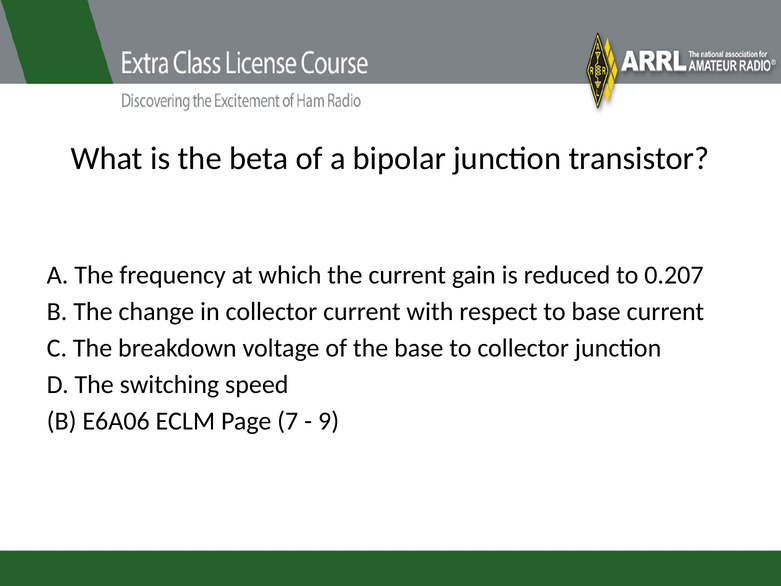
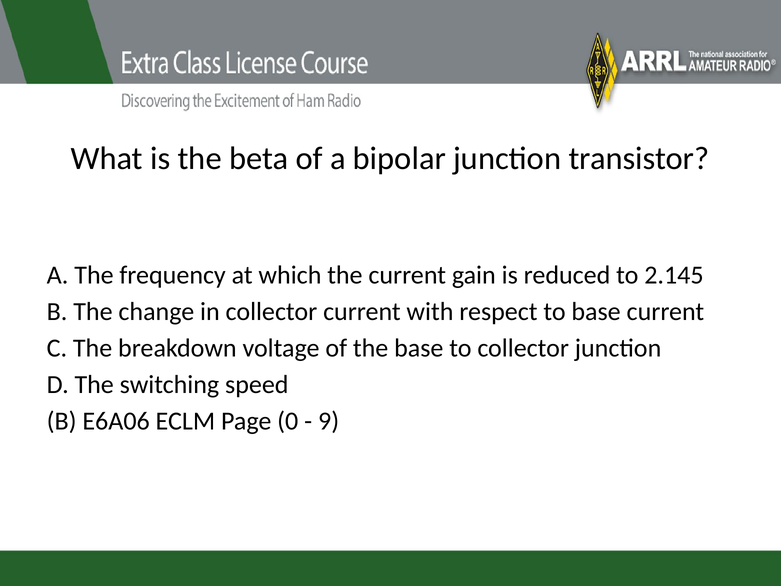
0.207: 0.207 -> 2.145 (674, 275)
7: 7 -> 0 (288, 421)
